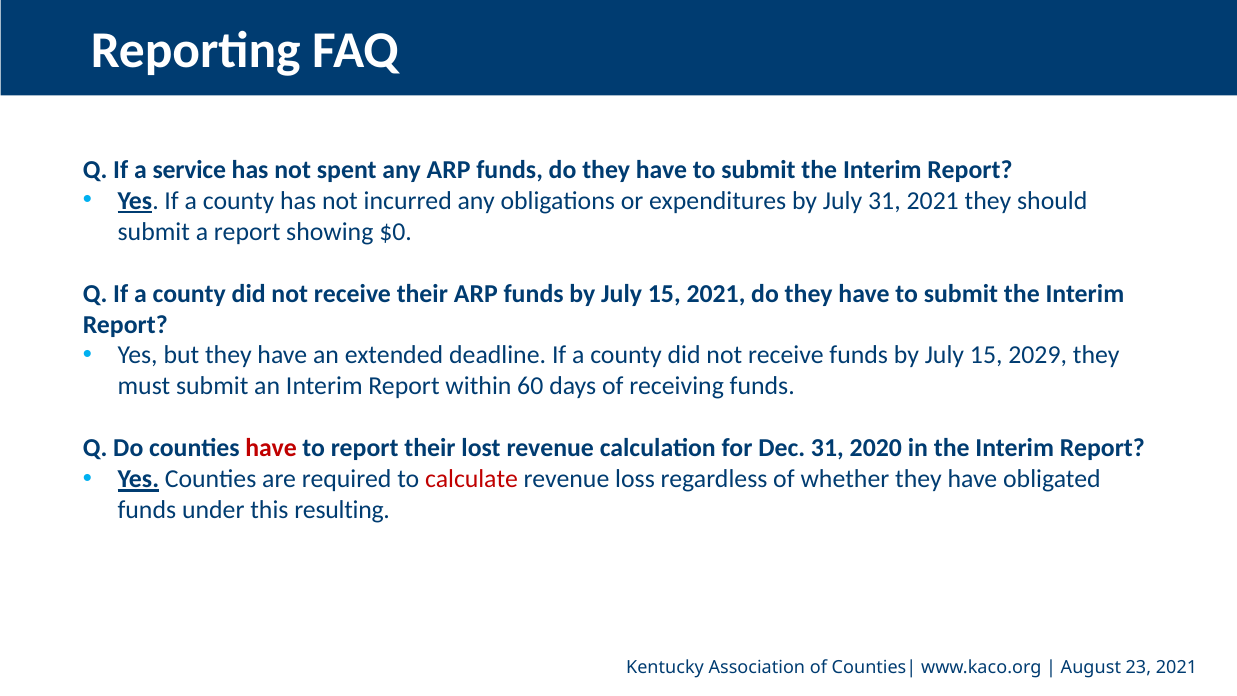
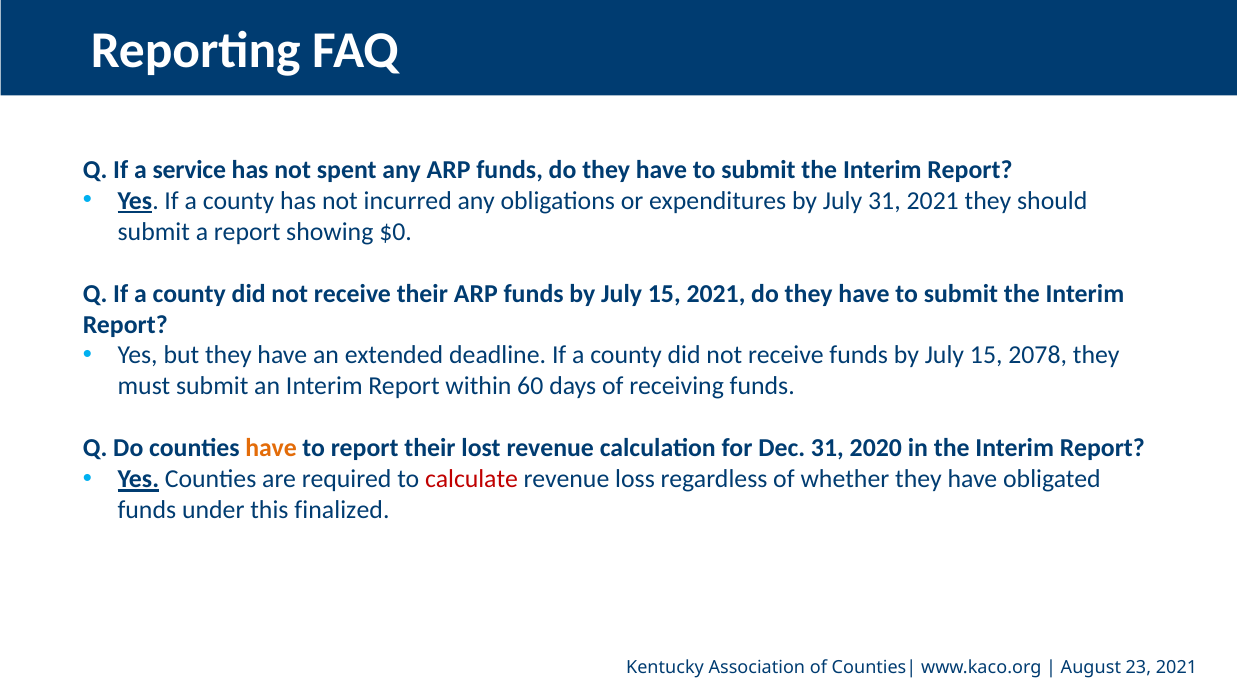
2029: 2029 -> 2078 (1038, 355)
have colour: red -> orange (271, 448)
resulting: resulting -> finalized (342, 510)
